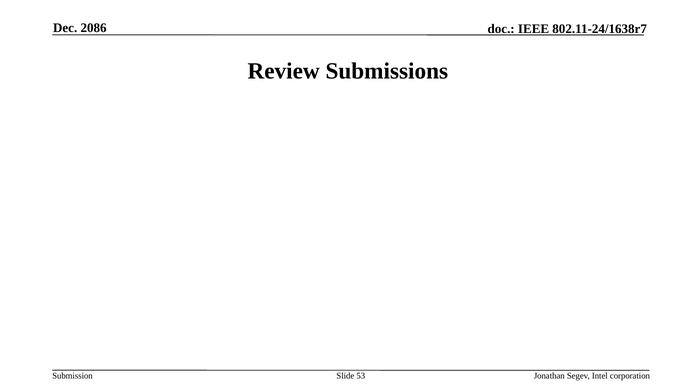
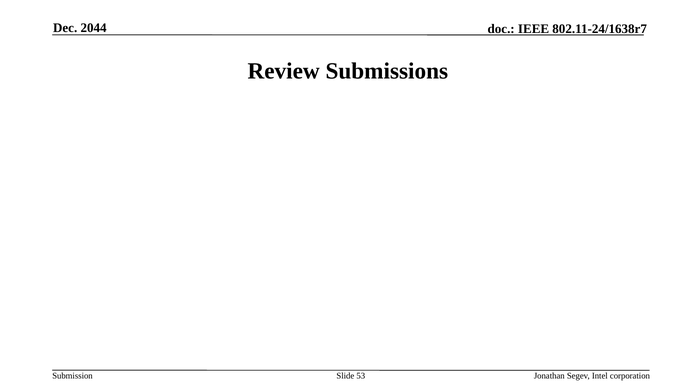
2086: 2086 -> 2044 (94, 28)
